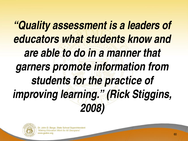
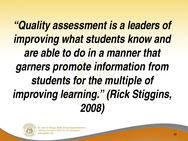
educators: educators -> improving (36, 39)
practice: practice -> multiple (123, 81)
